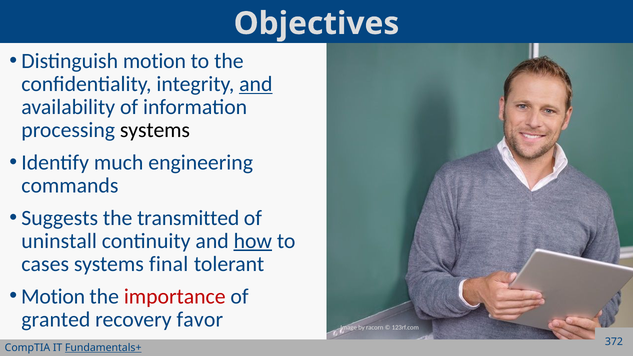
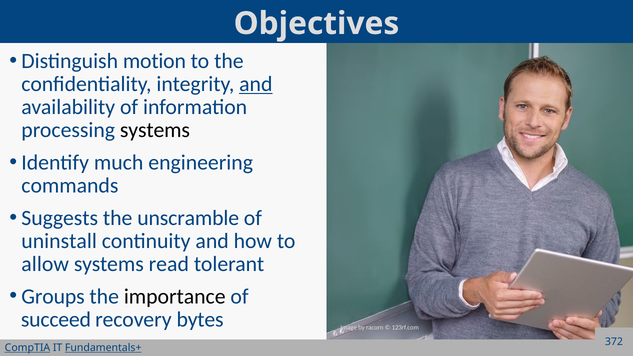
transmitted: transmitted -> unscramble (188, 218)
how underline: present -> none (253, 241)
cases: cases -> allow (45, 264)
final: final -> read (169, 264)
Motion: Motion -> Groups (53, 297)
importance colour: red -> black (175, 297)
granted: granted -> succeed (56, 319)
favor: favor -> bytes (200, 319)
CompTIA underline: none -> present (27, 348)
